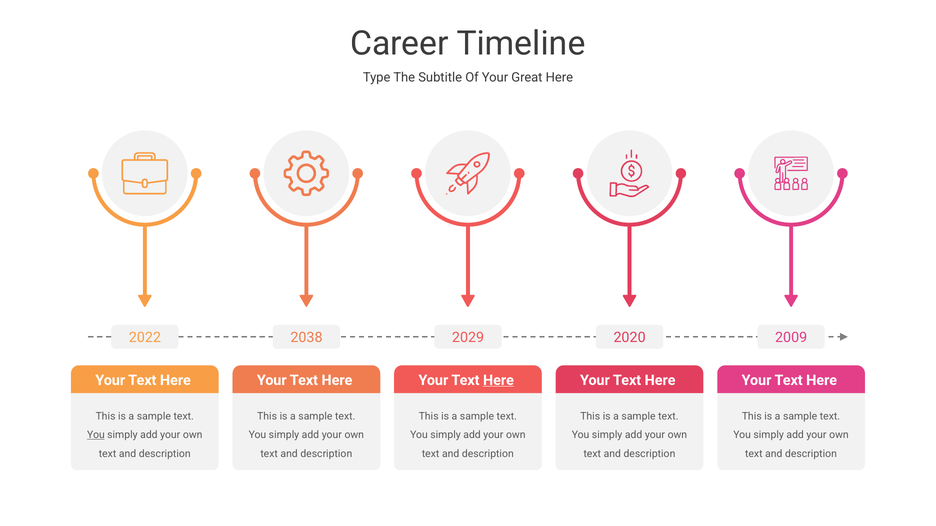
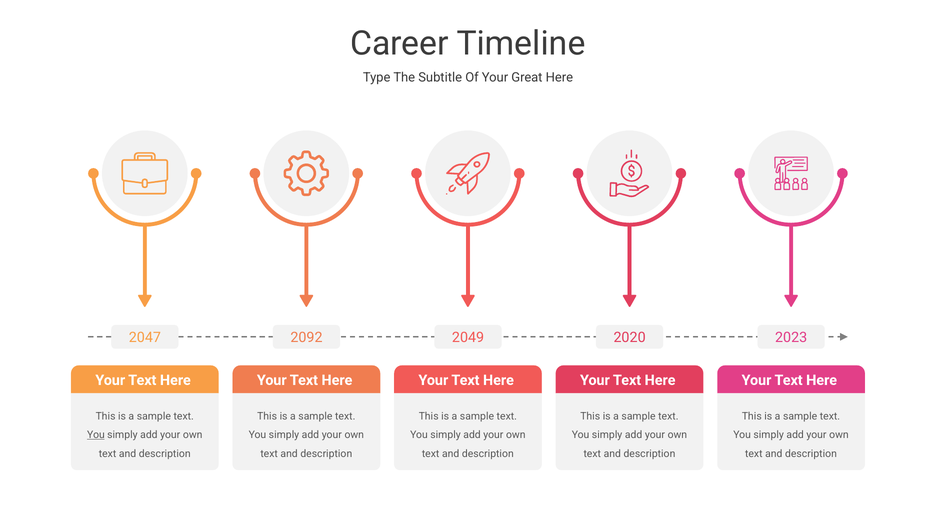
2022: 2022 -> 2047 (145, 338)
2038: 2038 -> 2092 (306, 338)
2029: 2029 -> 2049 (468, 338)
2009: 2009 -> 2023 (791, 338)
Here underline: present -> none (498, 381)
